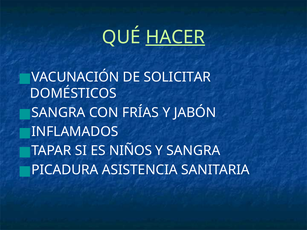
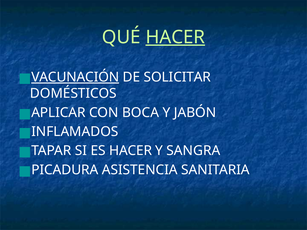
VACUNACIÓN underline: none -> present (75, 77)
SANGRA: SANGRA -> APLICAR (58, 113)
FRÍAS: FRÍAS -> BOCA (141, 113)
ES NIÑOS: NIÑOS -> HACER (131, 151)
